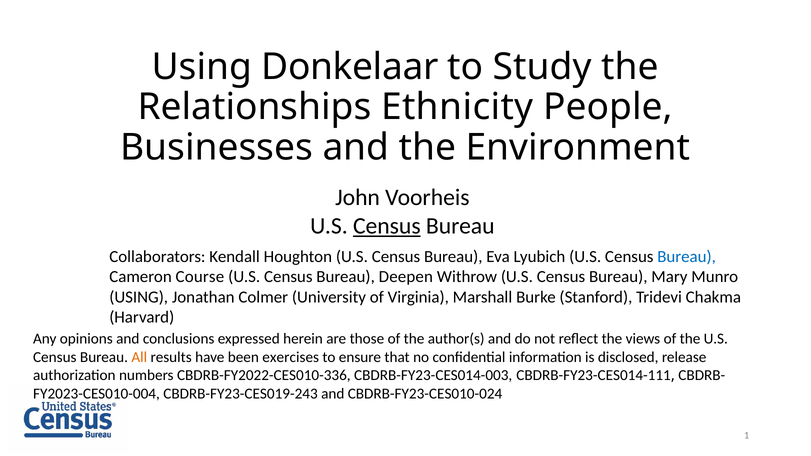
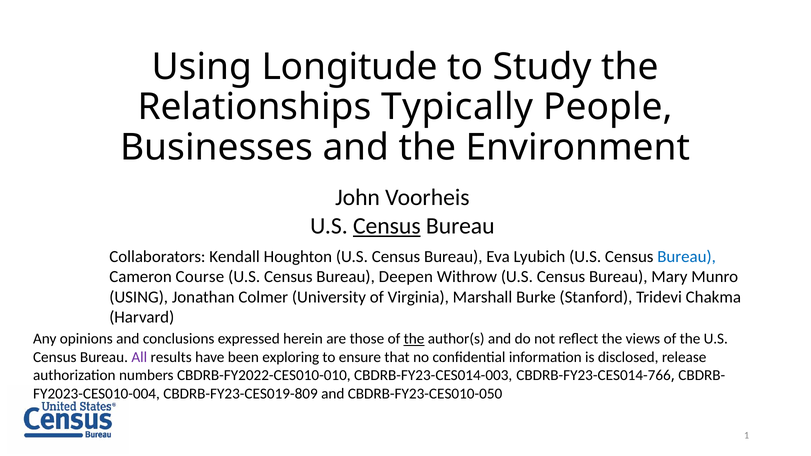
Donkelaar: Donkelaar -> Longitude (350, 67)
Ethnicity: Ethnicity -> Typically (457, 107)
the underline: none -> present (414, 339)
All colour: orange -> purple (139, 357)
exercises: exercises -> exploring (291, 357)
CBDRB-FY2022-CES010-336: CBDRB-FY2022-CES010-336 -> CBDRB-FY2022-CES010-010 (264, 376)
CBDRB-FY23-CES014-111: CBDRB-FY23-CES014-111 -> CBDRB-FY23-CES014-766 (594, 376)
CBDRB-FY23-CES019-243: CBDRB-FY23-CES019-243 -> CBDRB-FY23-CES019-809 (241, 394)
CBDRB-FY23-CES010-024: CBDRB-FY23-CES010-024 -> CBDRB-FY23-CES010-050 (425, 394)
